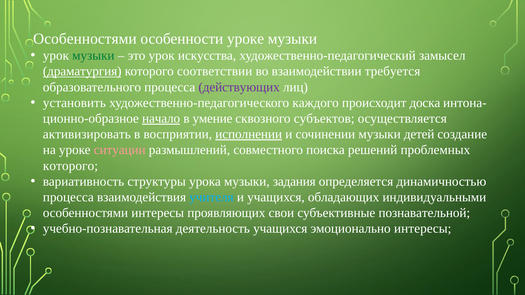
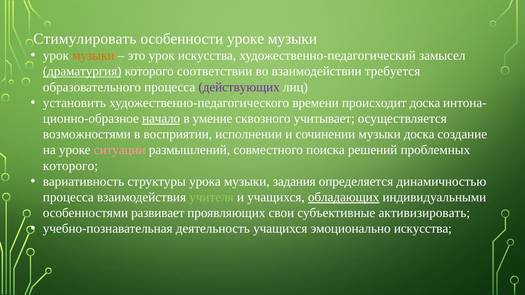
Особенностями: Особенностями -> Стимулировать (85, 39)
музыки colour: green -> orange (93, 56)
каждого: каждого -> времени (316, 103)
субъектов: субъектов -> учитывает (324, 119)
активизировать: активизировать -> возможностями (87, 134)
исполнении underline: present -> none (249, 134)
музыки детей: детей -> доска (419, 134)
учителя colour: light blue -> light green (211, 197)
обладающих underline: none -> present (344, 197)
особенностями интересы: интересы -> развивает (158, 213)
познавательной: познавательной -> активизировать (424, 213)
эмоционально интересы: интересы -> искусства (423, 229)
